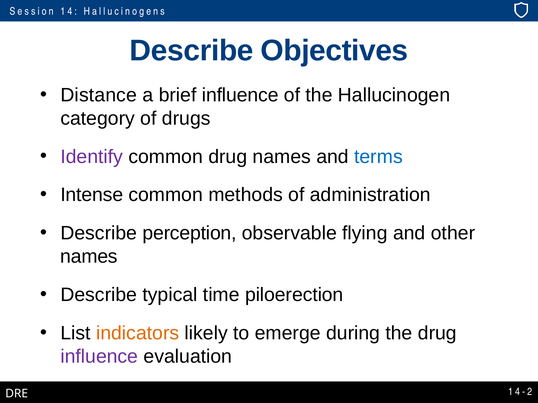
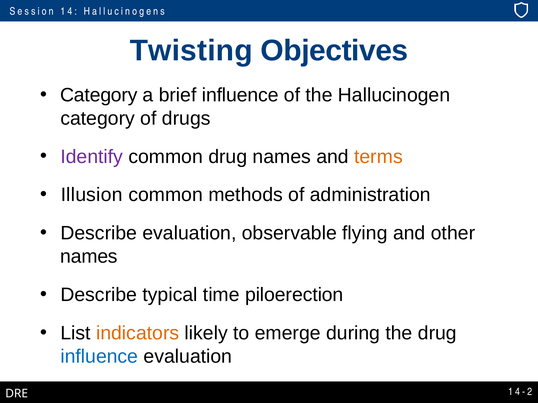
Describe: Describe -> Twisting (191, 51)
Distance: Distance -> Category (99, 95)
terms colour: blue -> orange (378, 157)
Intense: Intense -> Illusion (92, 195)
Describe perception: perception -> evaluation (189, 233)
influence colour: purple -> blue (99, 357)
